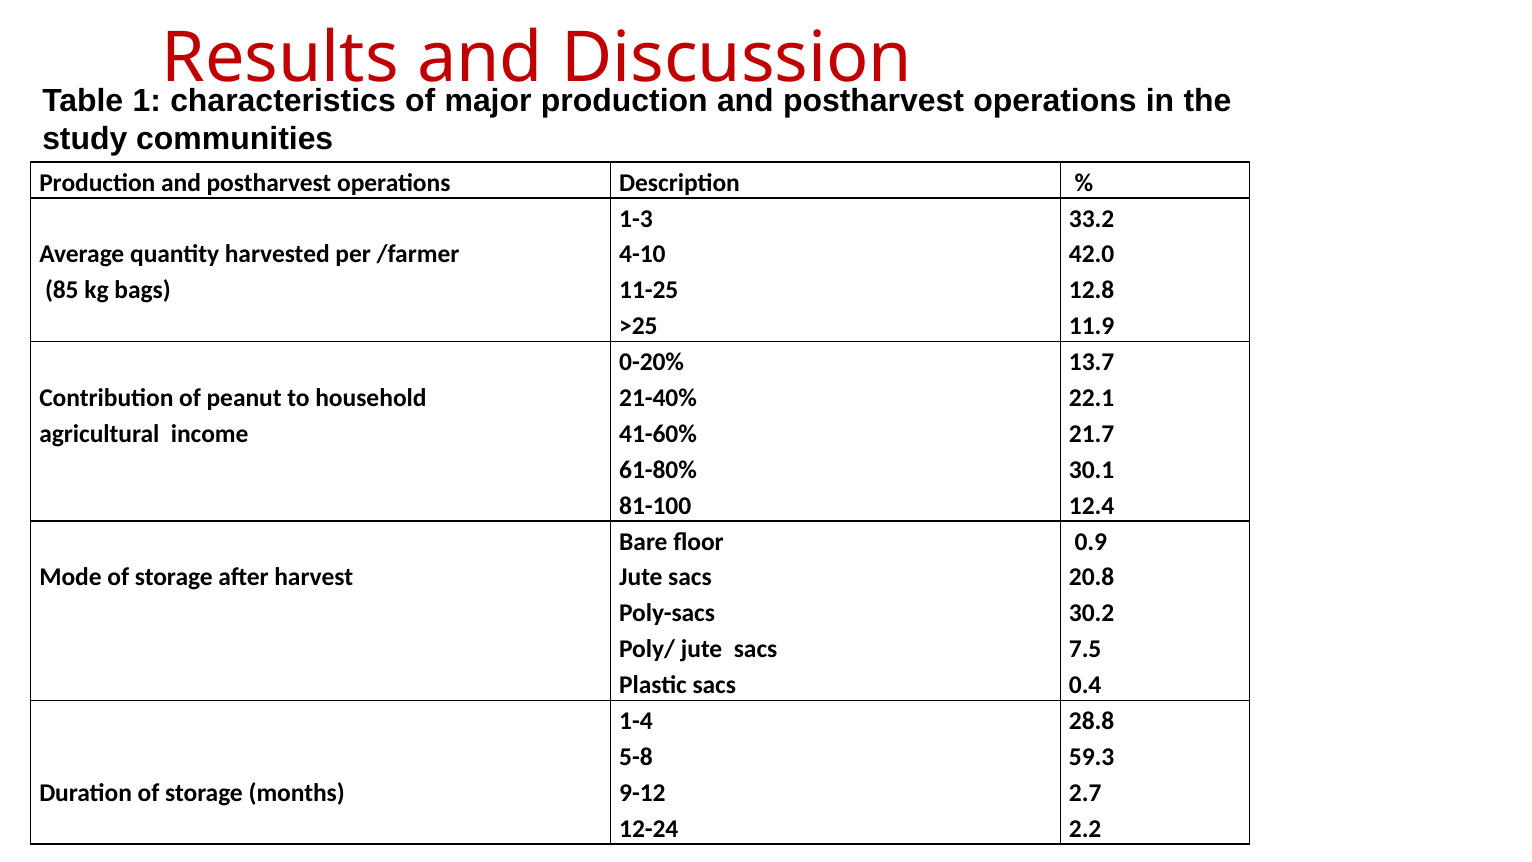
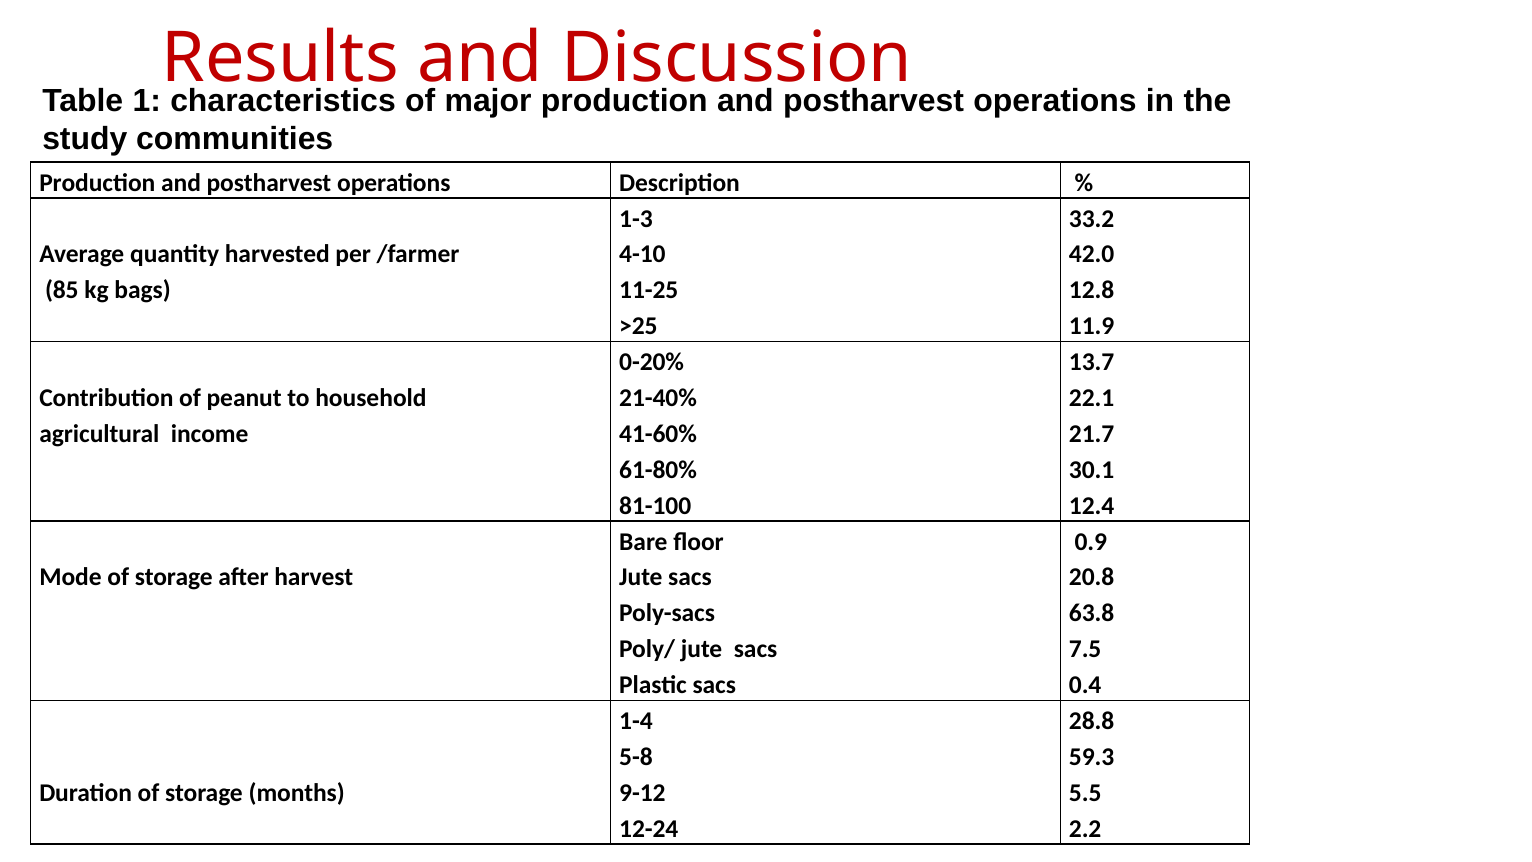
30.2: 30.2 -> 63.8 (1092, 613)
2.7: 2.7 -> 5.5 (1085, 793)
